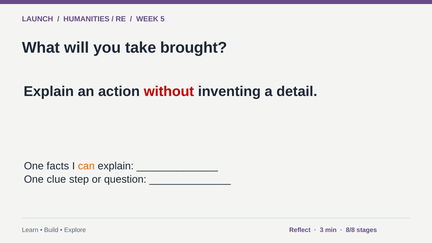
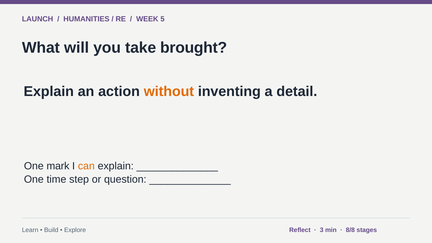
without colour: red -> orange (169, 92)
facts: facts -> mark (58, 166)
clue: clue -> time (56, 180)
